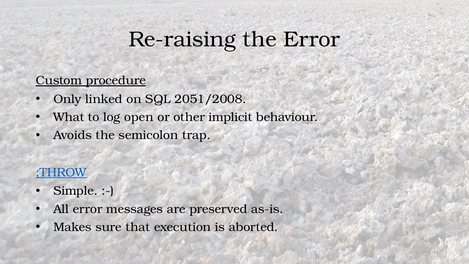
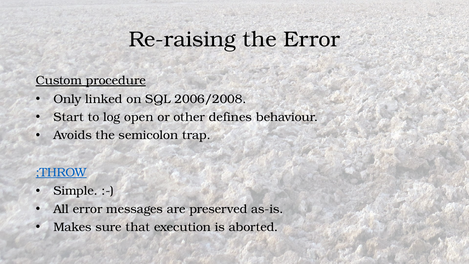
2051/2008: 2051/2008 -> 2006/2008 (210, 99)
What: What -> Start (69, 117)
implicit: implicit -> defines (230, 117)
